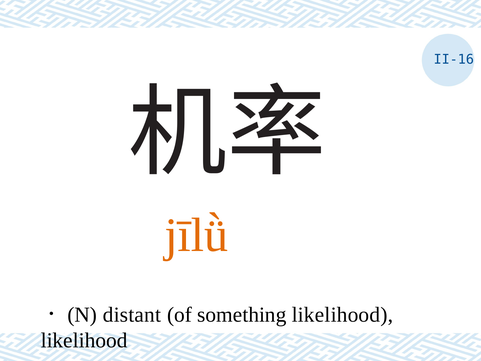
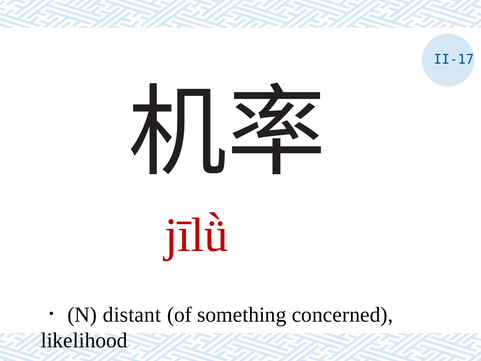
II-16: II-16 -> II-17 (454, 59)
jīlǜ colour: orange -> red (196, 235)
something likelihood: likelihood -> concerned (342, 314)
